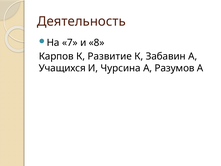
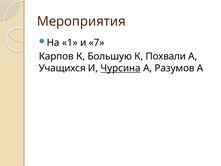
Деятельность: Деятельность -> Мероприятия (81, 21)
7: 7 -> 1 (70, 43)
8: 8 -> 7 (97, 43)
Развитие: Развитие -> Большую (110, 56)
Забавин: Забавин -> Похвали (166, 56)
Чурсина underline: none -> present (121, 68)
